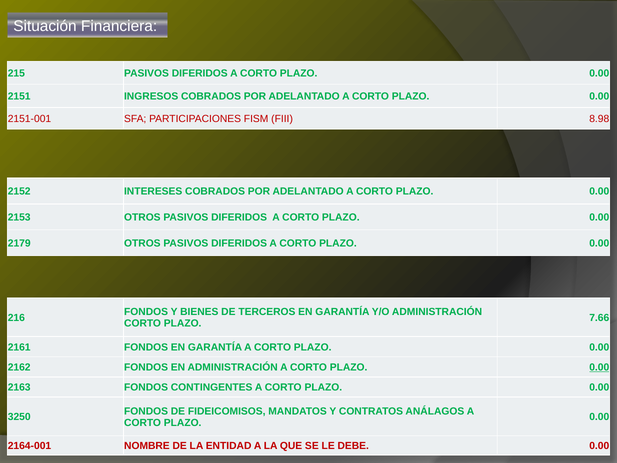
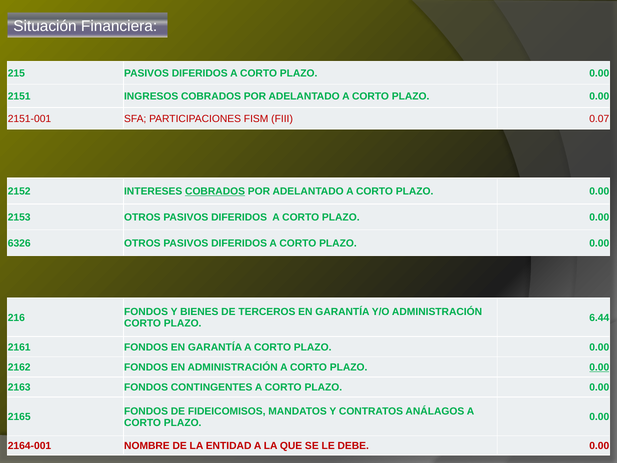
8.98: 8.98 -> 0.07 (599, 119)
COBRADOS underline: none -> present (215, 191)
2179: 2179 -> 6326 (19, 243)
7.66: 7.66 -> 6.44 (599, 317)
3250: 3250 -> 2165 (19, 417)
